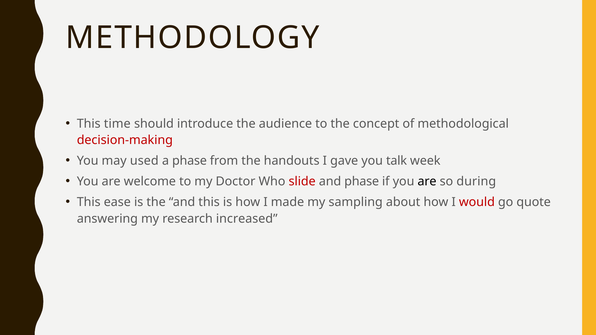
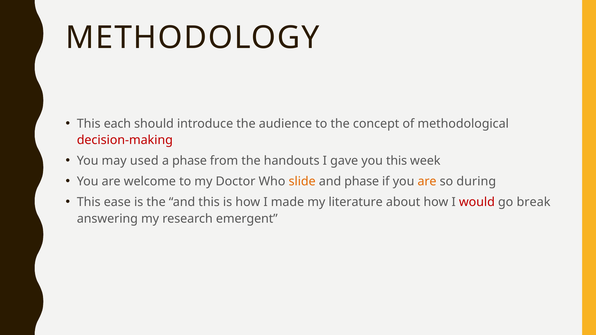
time: time -> each (117, 124)
you talk: talk -> this (397, 161)
slide colour: red -> orange (302, 182)
are colour: black -> orange (427, 182)
sampling: sampling -> literature (356, 202)
quote: quote -> break (534, 202)
increased: increased -> emergent (247, 219)
